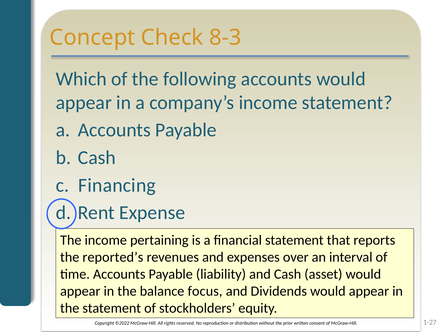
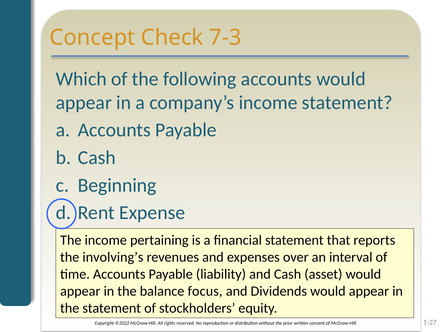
8-3: 8-3 -> 7-3 (225, 37)
Financing: Financing -> Beginning (117, 185)
reported’s: reported’s -> involving’s (113, 257)
